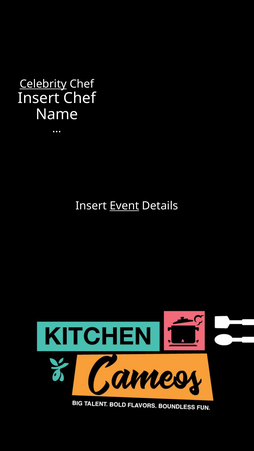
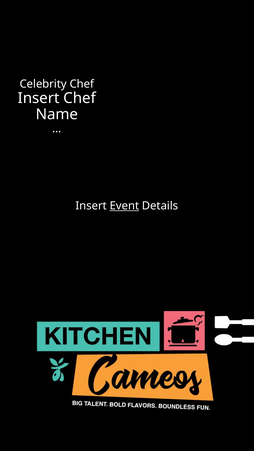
Celebrity underline: present -> none (43, 84)
